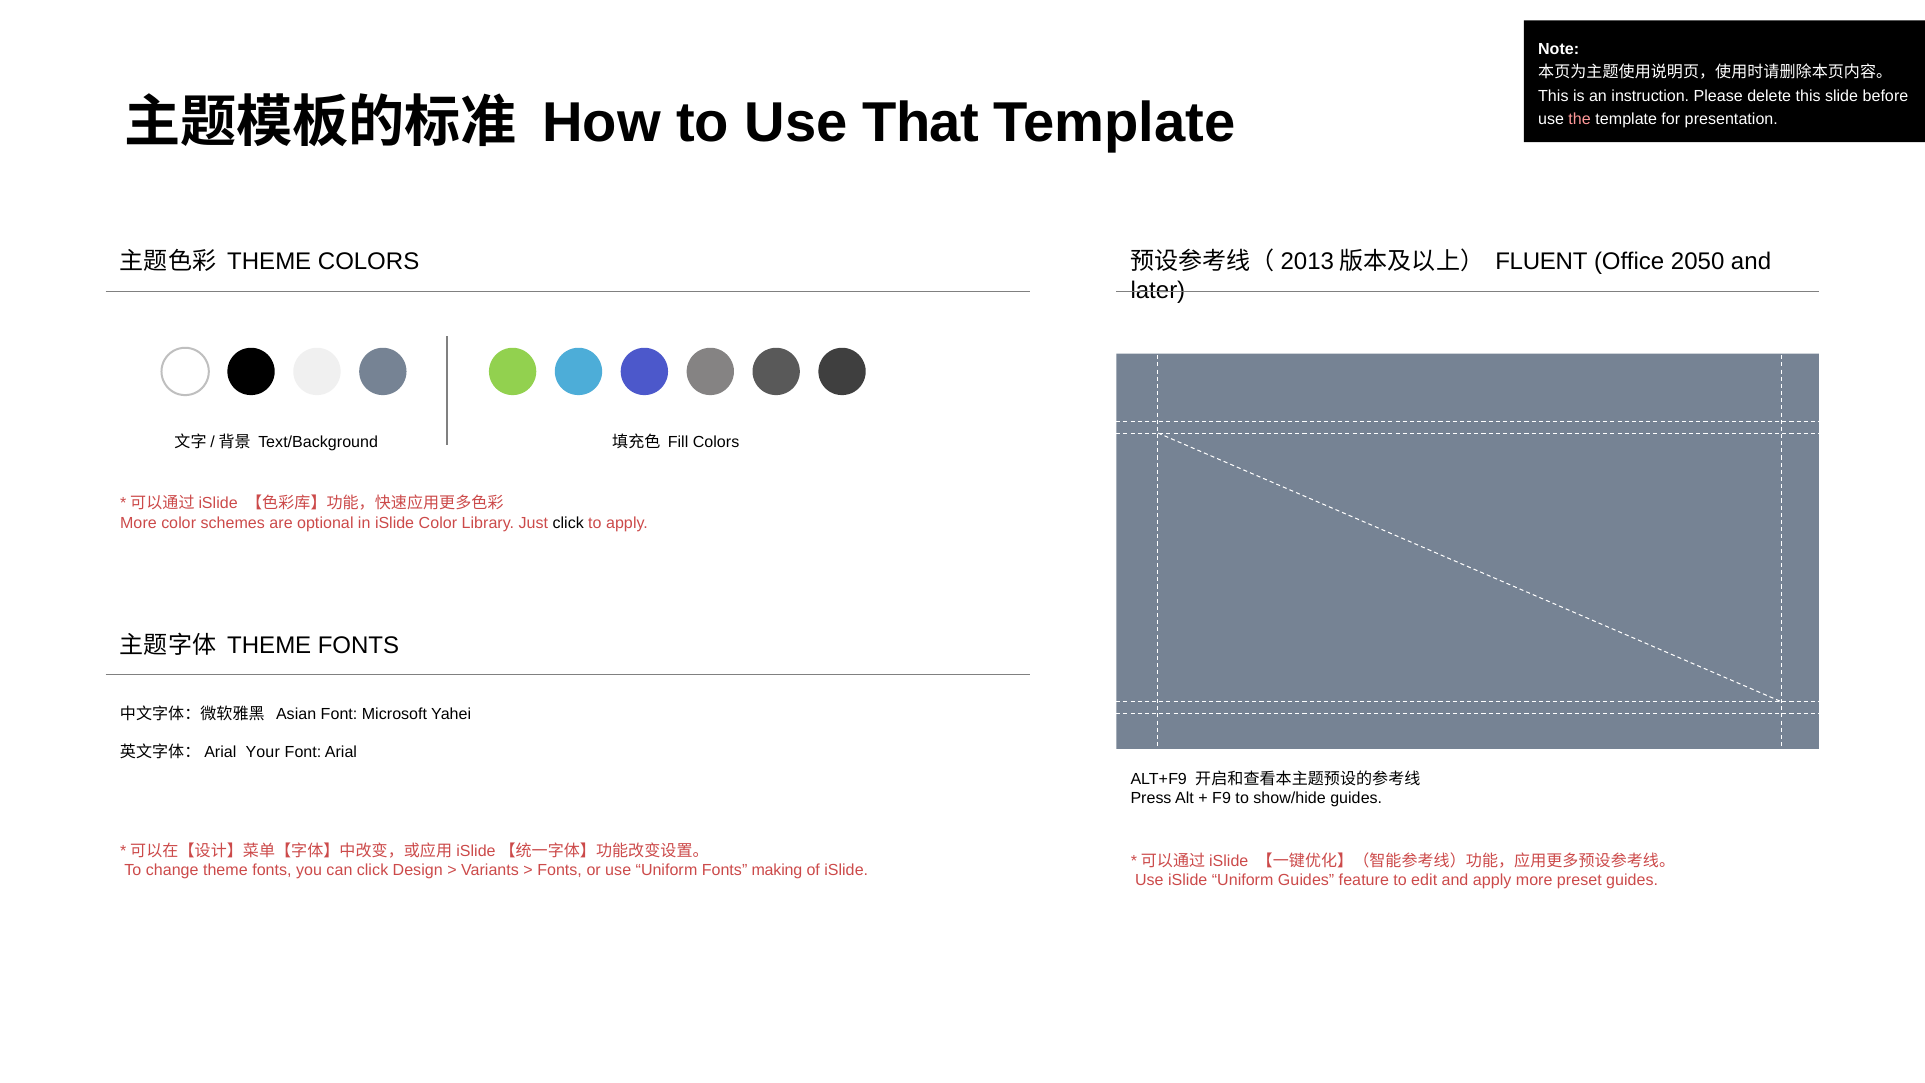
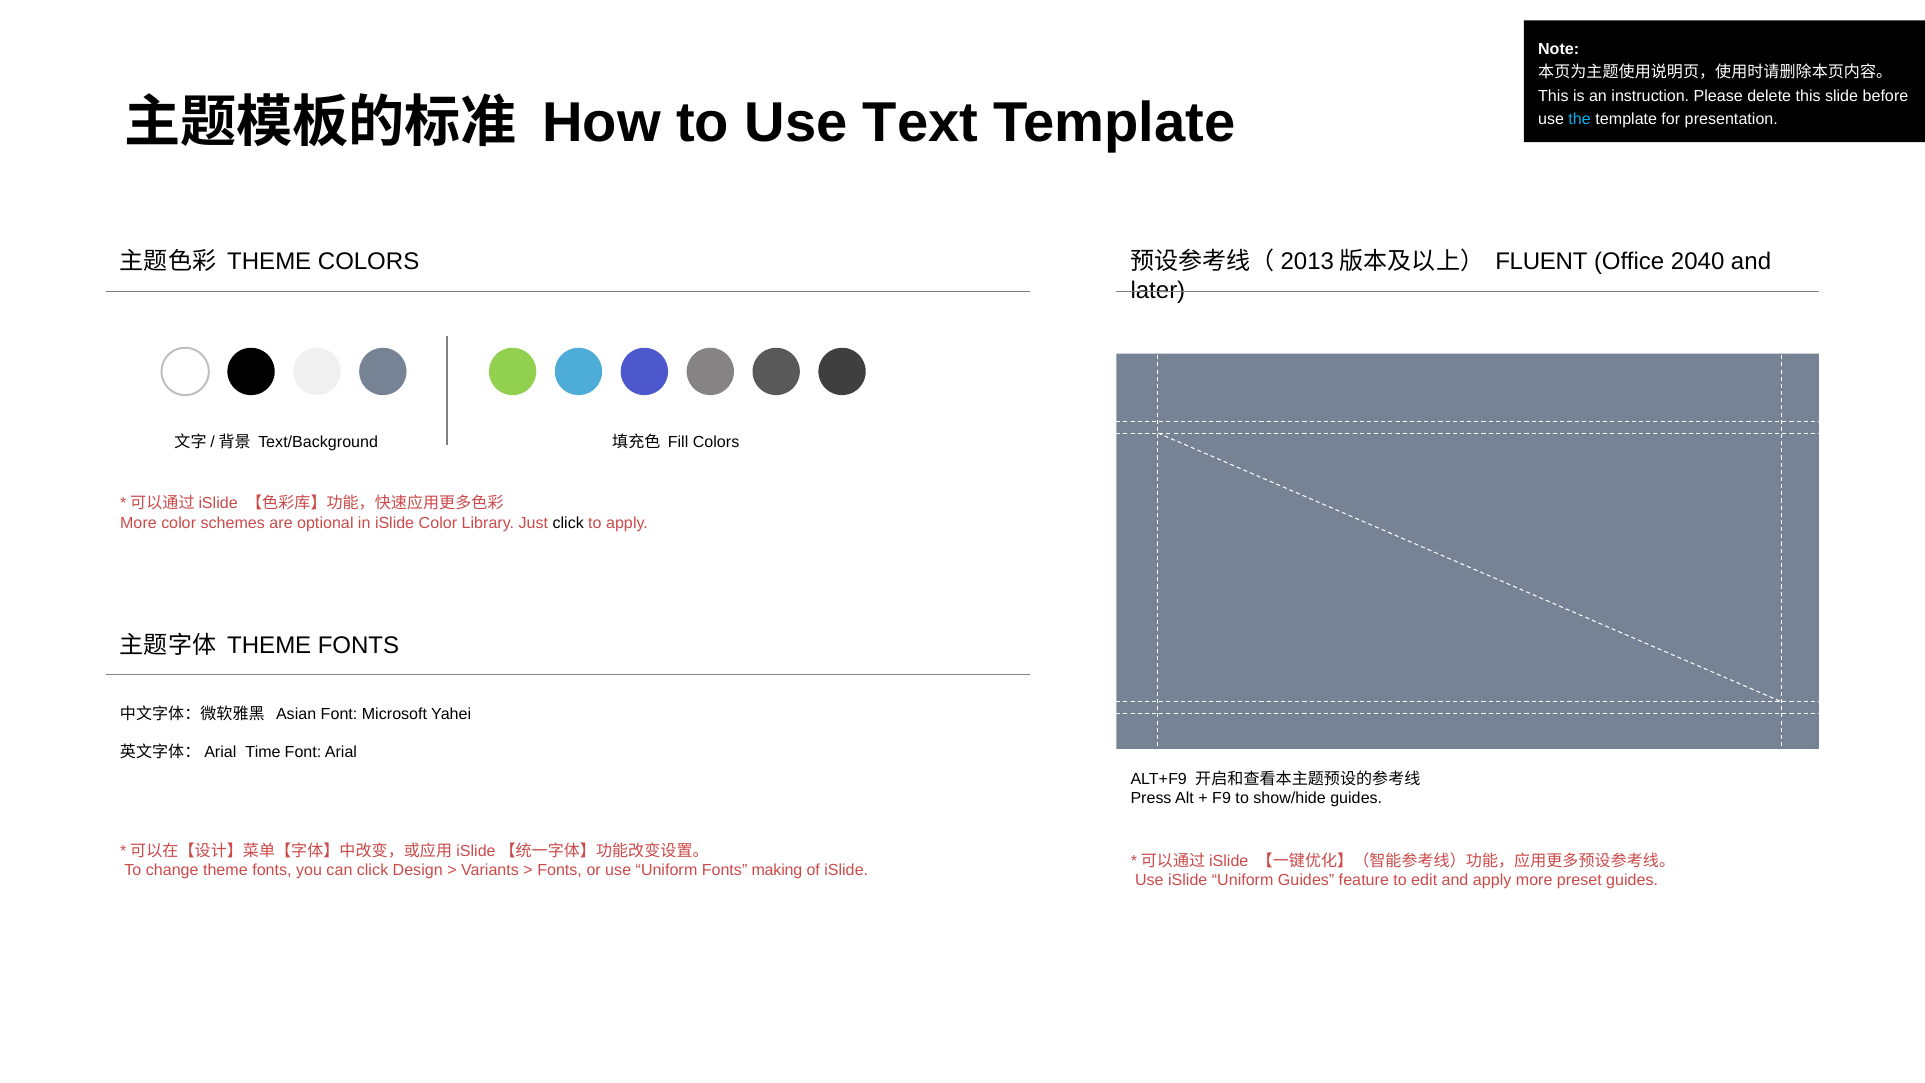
That: That -> Text (921, 123)
the colour: pink -> light blue (1580, 119)
2050: 2050 -> 2040 (1698, 262)
Your: Your -> Time (263, 752)
